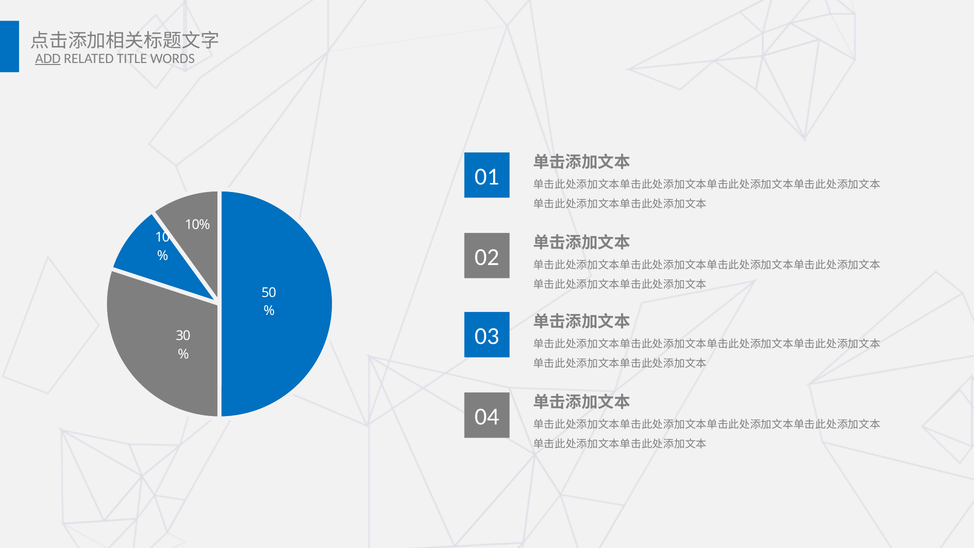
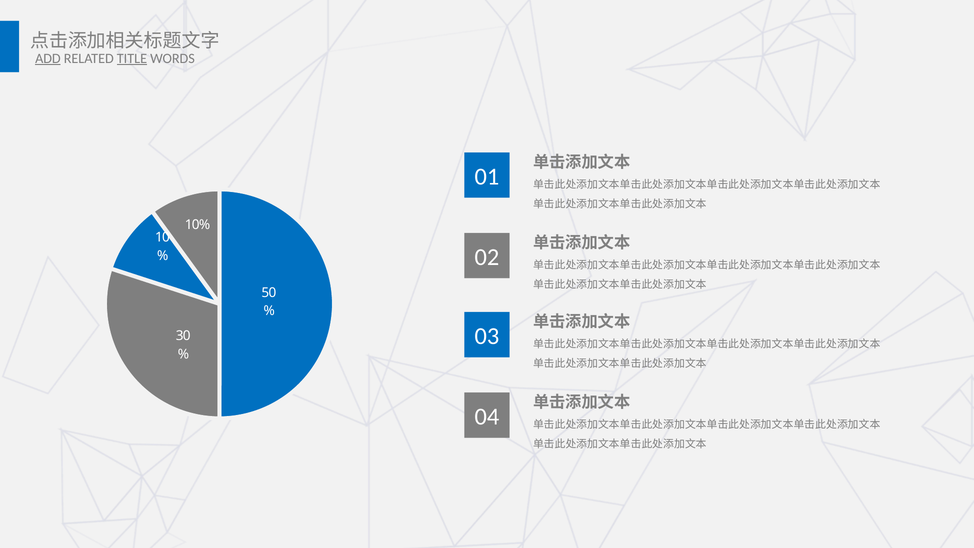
TITLE underline: none -> present (132, 58)
